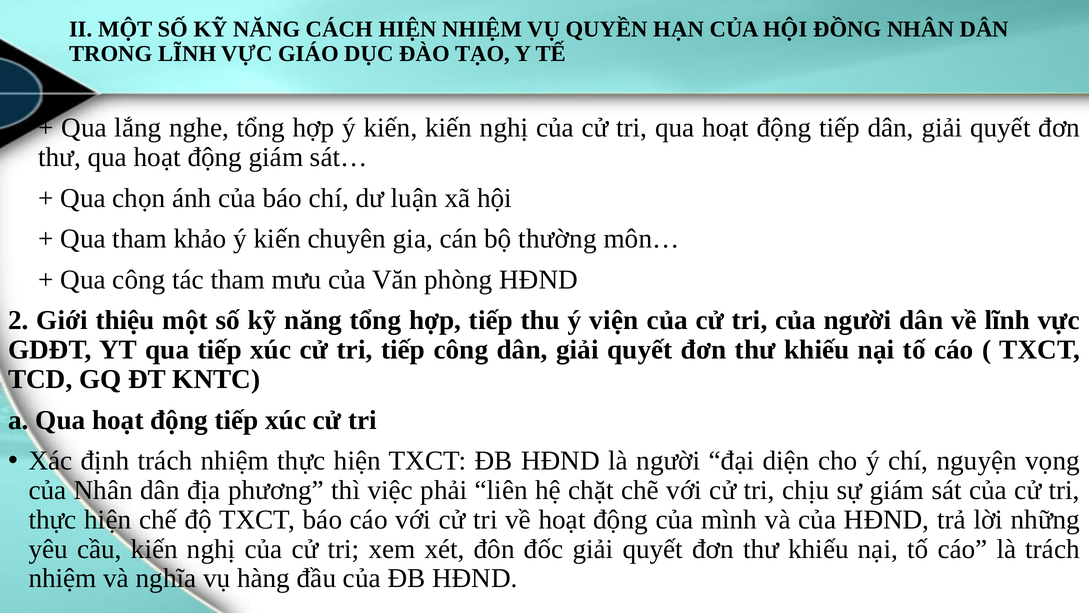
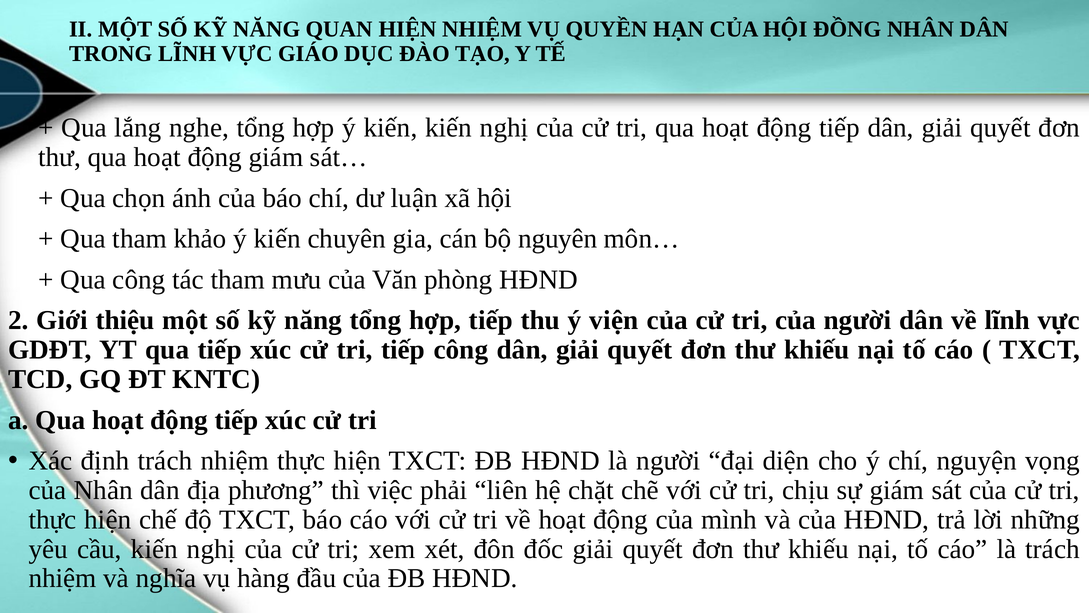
CÁCH: CÁCH -> QUAN (339, 29)
thường: thường -> nguyên (558, 239)
